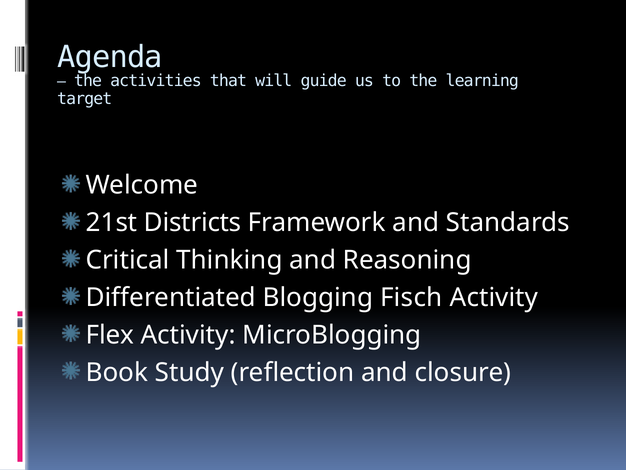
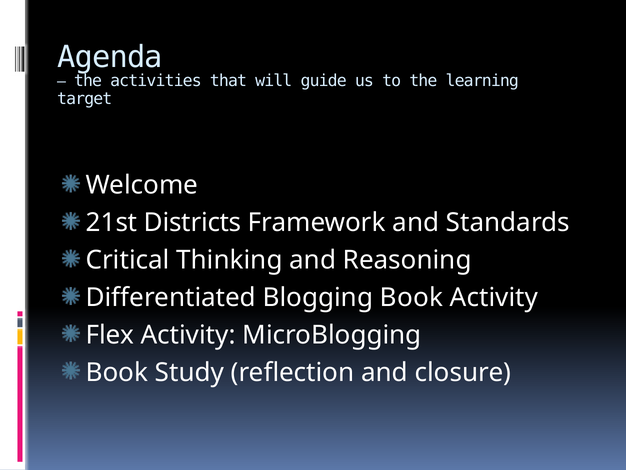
Blogging Fisch: Fisch -> Book (411, 297)
